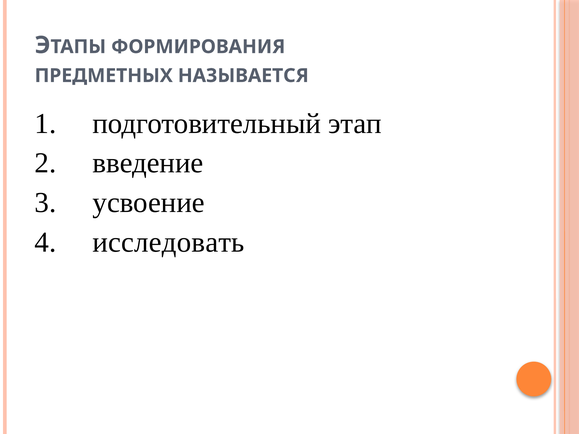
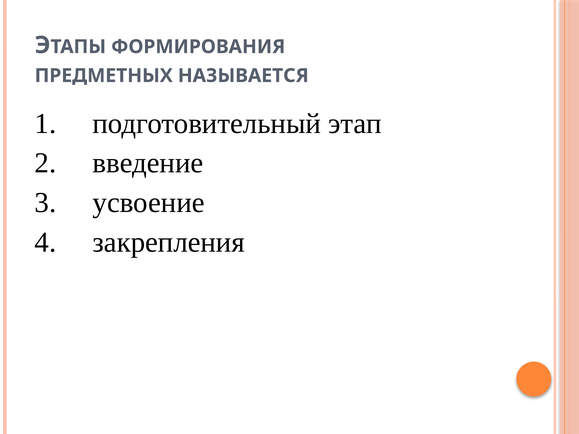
исследовать: исследовать -> закрепления (169, 242)
